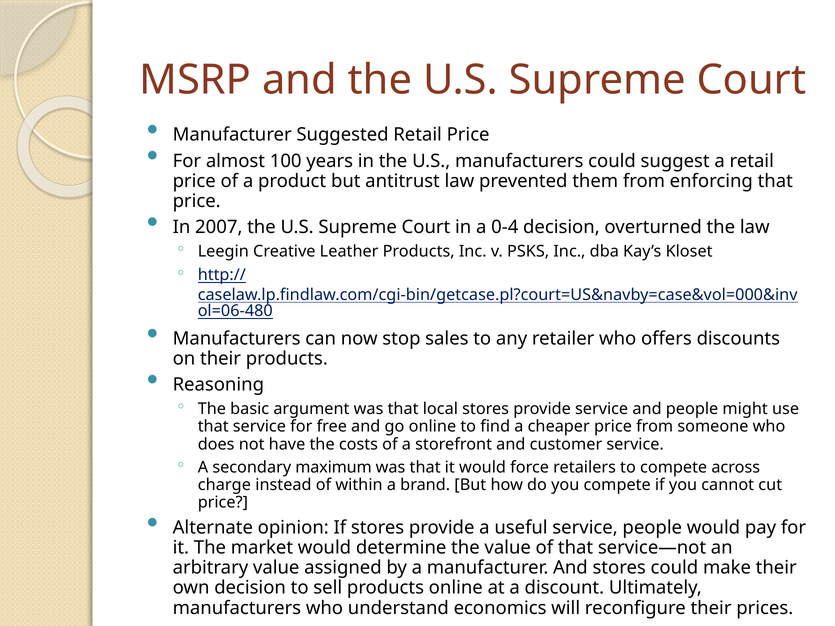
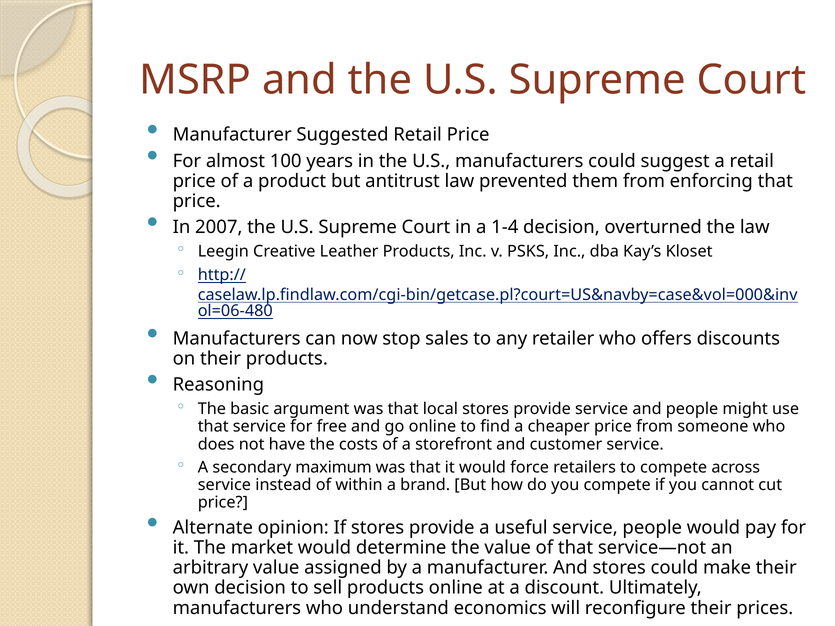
0-4: 0-4 -> 1-4 (505, 227)
charge: charge -> service (224, 485)
